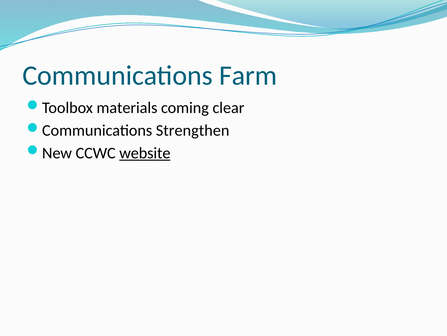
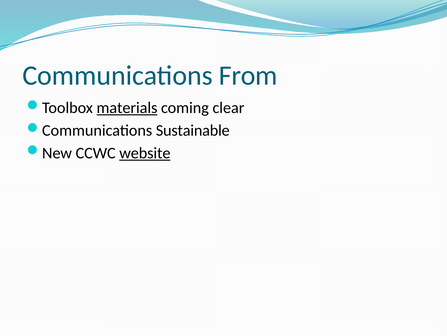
Farm: Farm -> From (248, 75)
materials underline: none -> present (127, 108)
Strengthen: Strengthen -> Sustainable (193, 130)
